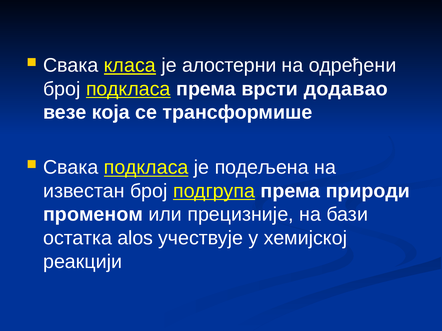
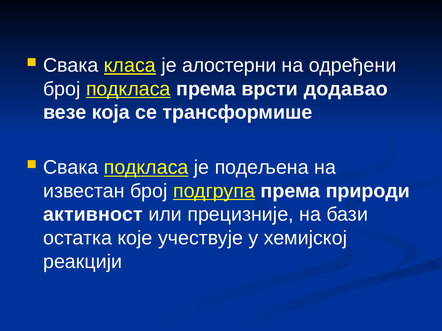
променом: променом -> активност (93, 215)
alos: alos -> које (135, 238)
